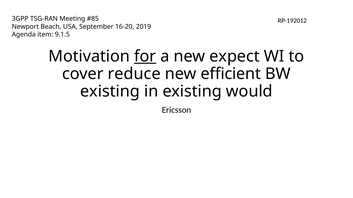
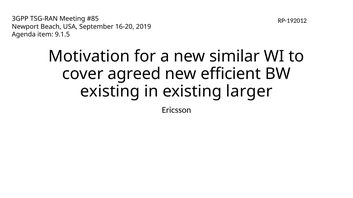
for underline: present -> none (145, 57)
expect: expect -> similar (235, 57)
reduce: reduce -> agreed (134, 74)
would: would -> larger (249, 91)
